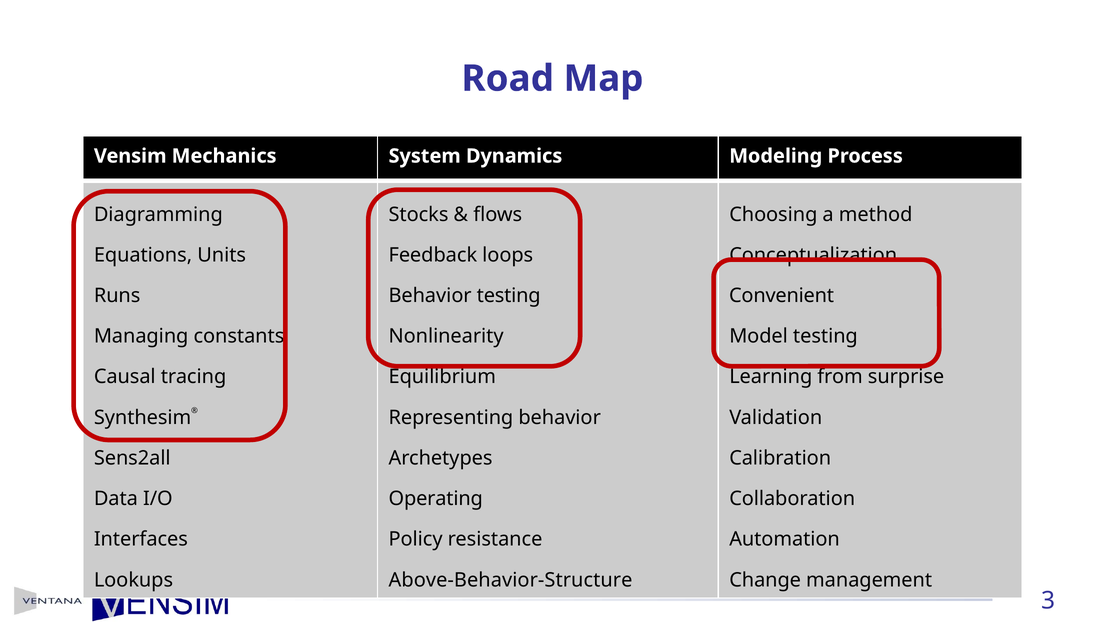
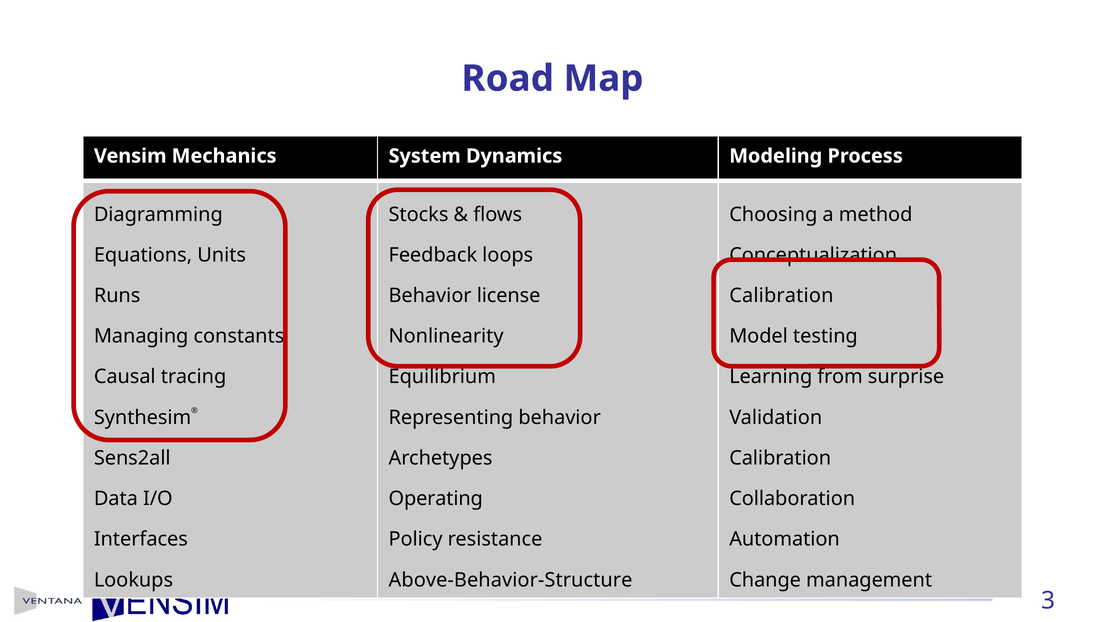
Behavior testing: testing -> license (509, 295)
Convenient: Convenient -> Calibration (781, 295)
